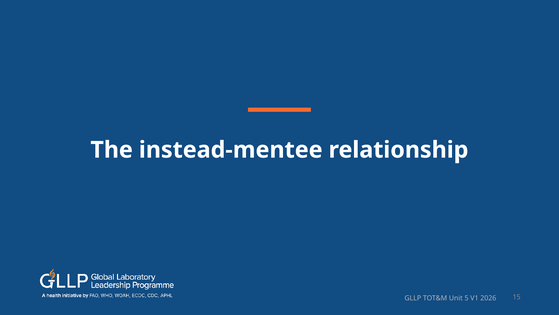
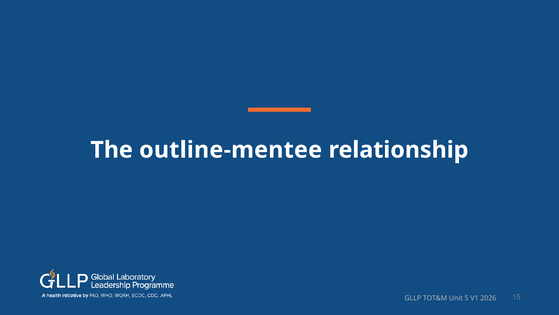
instead-mentee: instead-mentee -> outline-mentee (231, 150)
